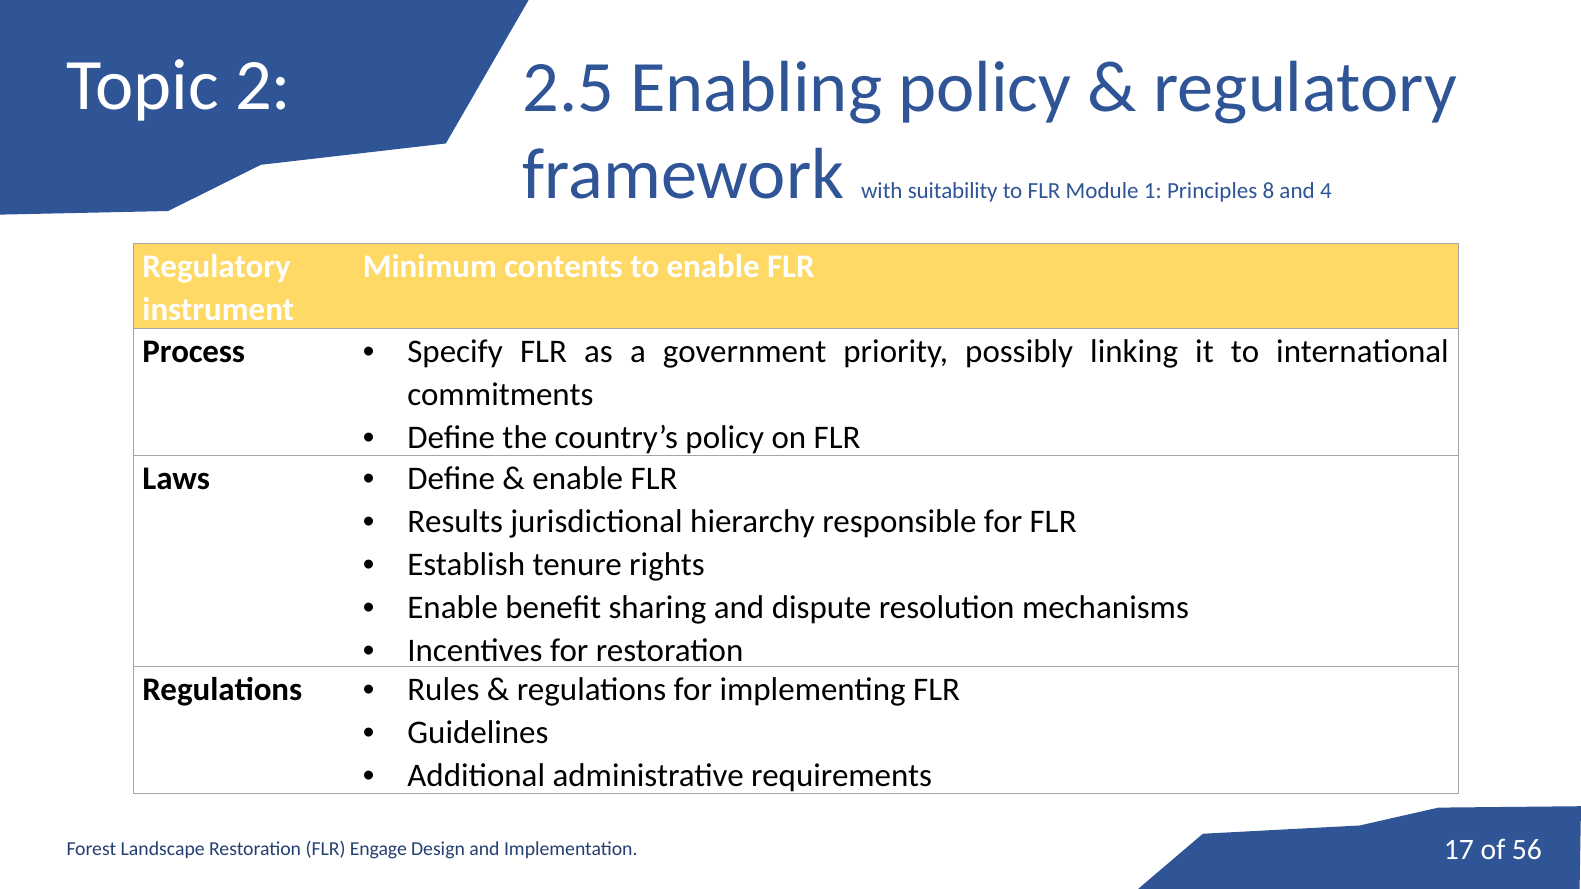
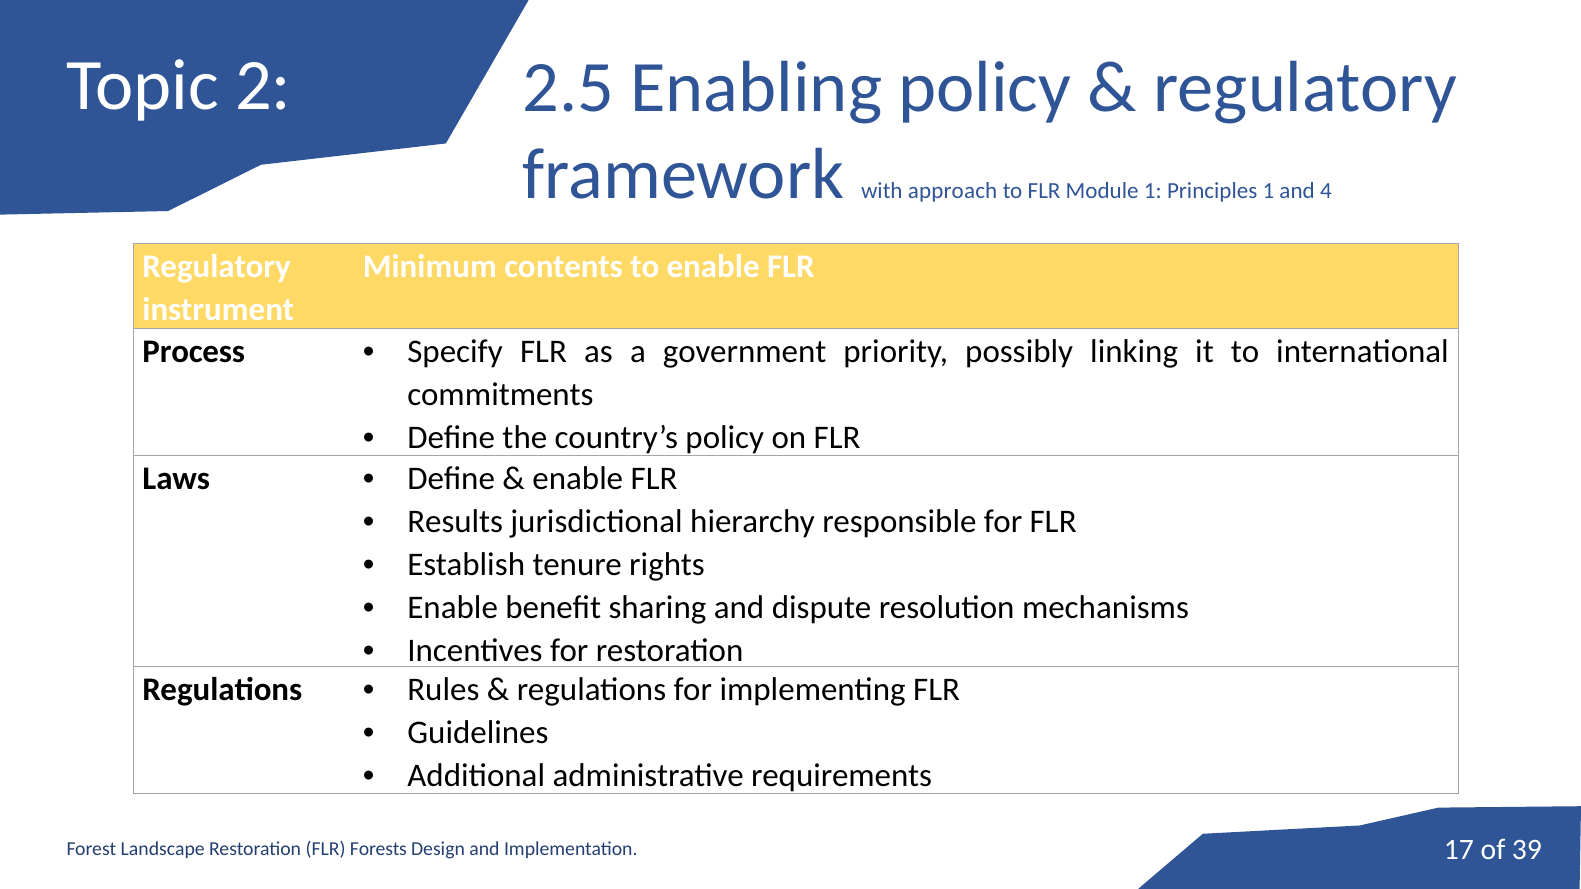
suitability: suitability -> approach (953, 191)
Principles 8: 8 -> 1 (1269, 191)
56: 56 -> 39 (1527, 850)
Engage: Engage -> Forests (378, 849)
